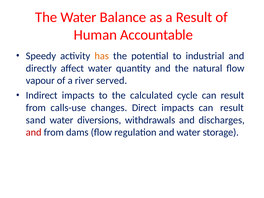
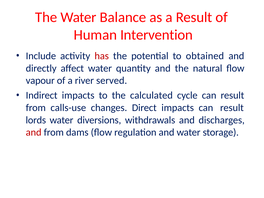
Accountable: Accountable -> Intervention (156, 35)
Speedy: Speedy -> Include (41, 56)
has colour: orange -> red (102, 56)
industrial: industrial -> obtained (205, 56)
sand: sand -> lords (36, 120)
